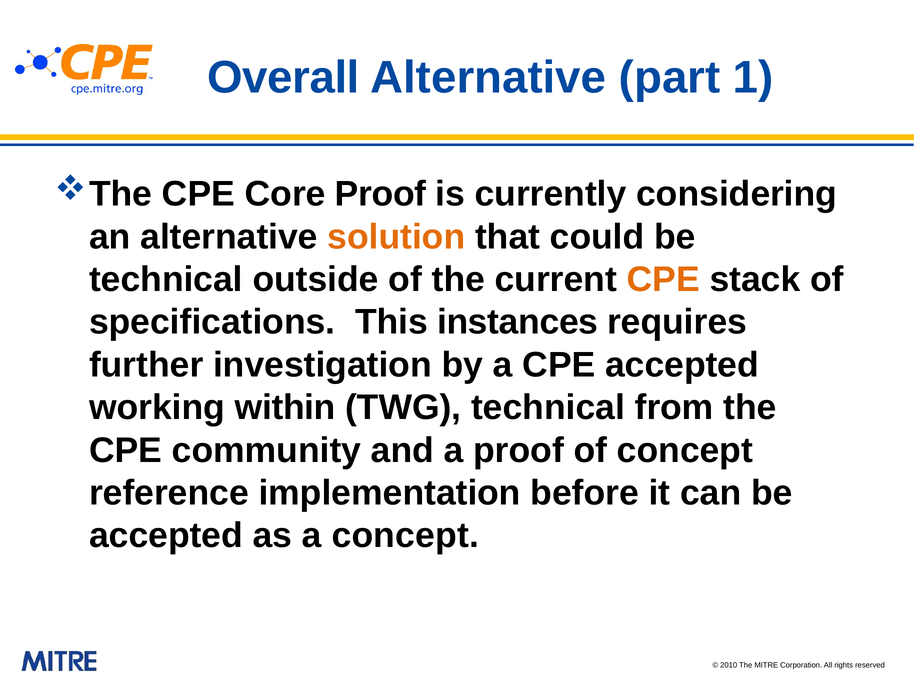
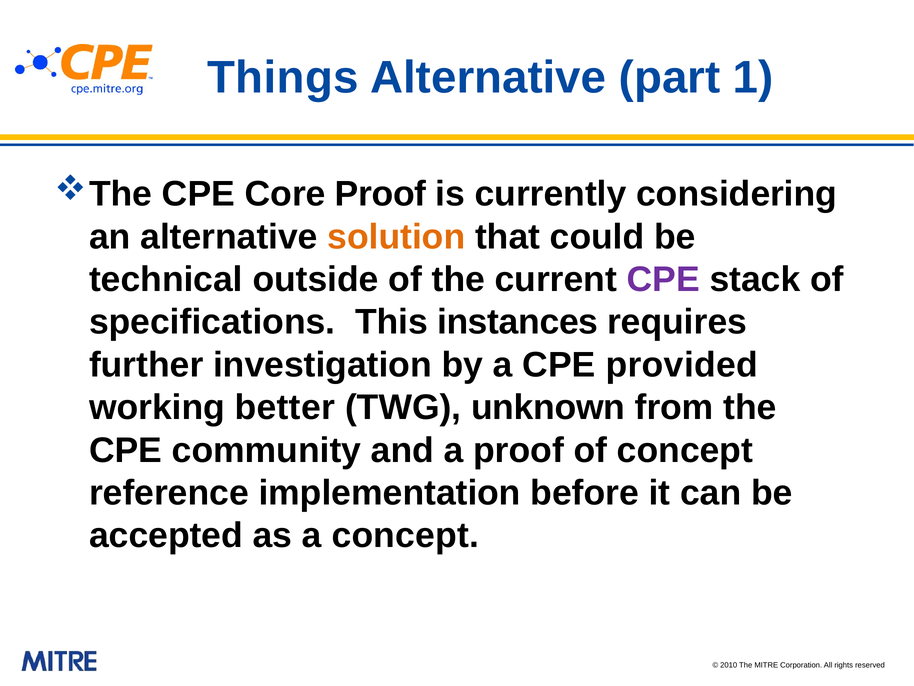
Overall: Overall -> Things (283, 78)
CPE colour: orange -> purple (663, 279)
CPE accepted: accepted -> provided (682, 365)
within: within -> better (285, 407)
TWG technical: technical -> unknown (548, 407)
